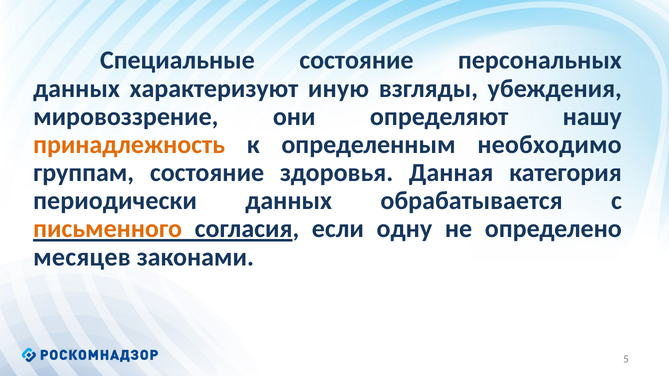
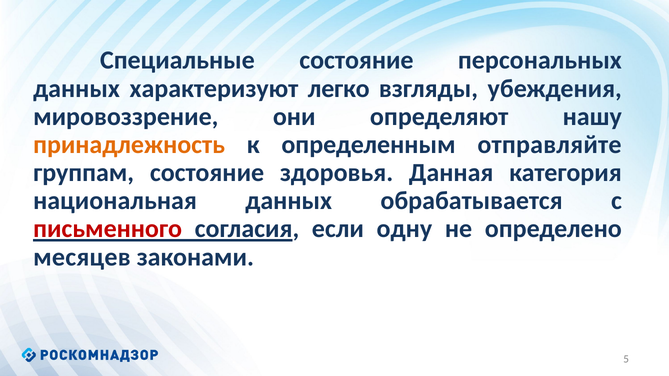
иную: иную -> легко (339, 89)
необходимо: необходимо -> отправляйте (549, 145)
периодически: периодически -> национальная (115, 201)
письменного colour: orange -> red (108, 229)
